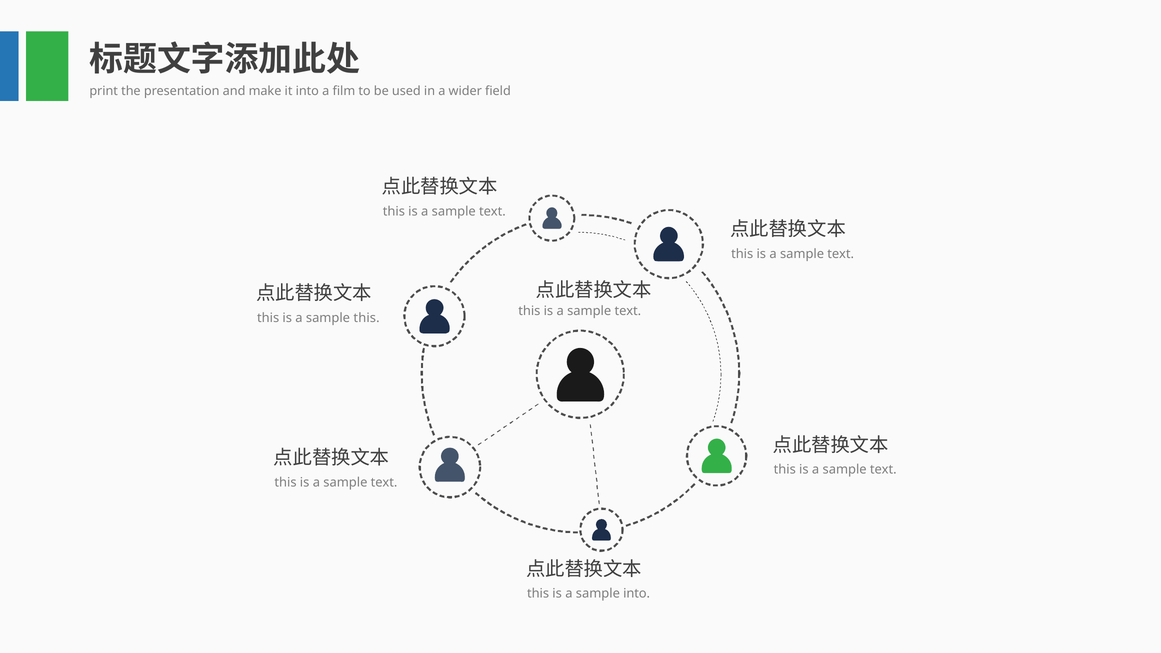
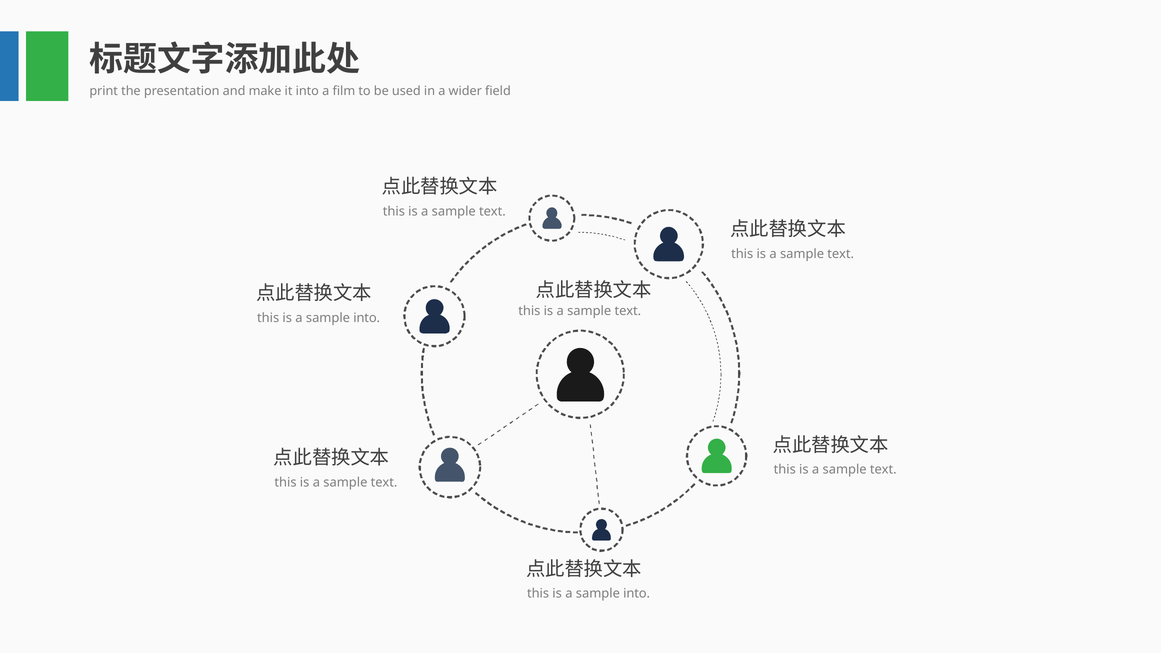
this: this -> into (367, 318)
